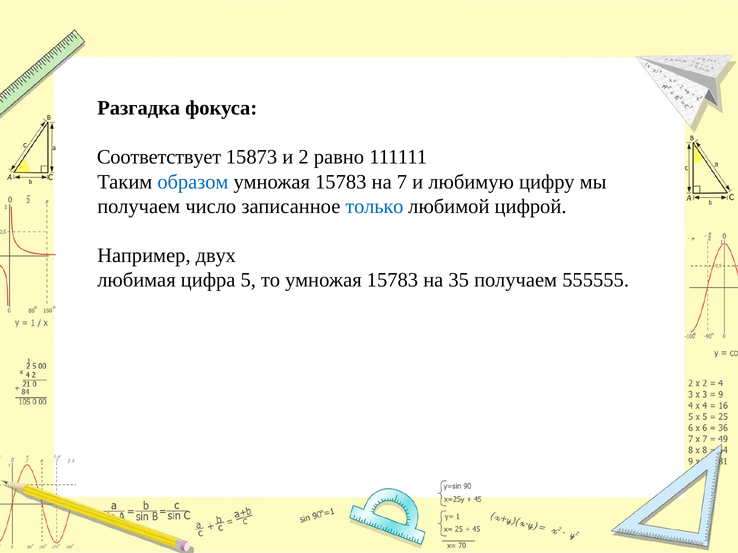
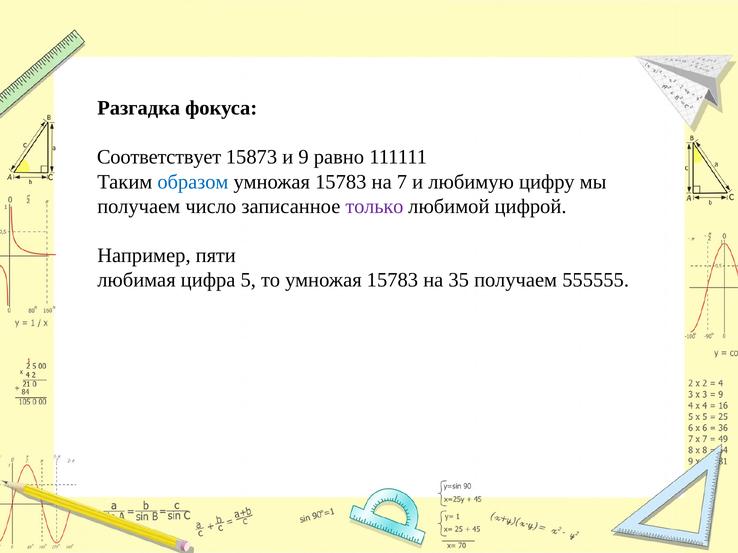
2: 2 -> 9 (304, 157)
только colour: blue -> purple (374, 207)
двух: двух -> пяти (216, 256)
